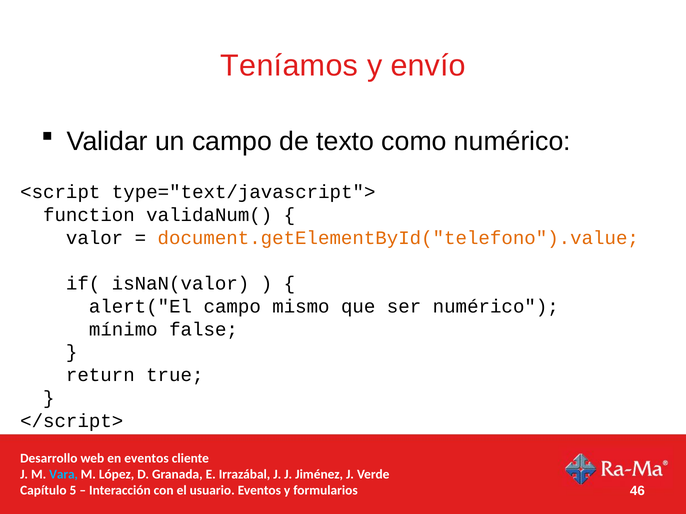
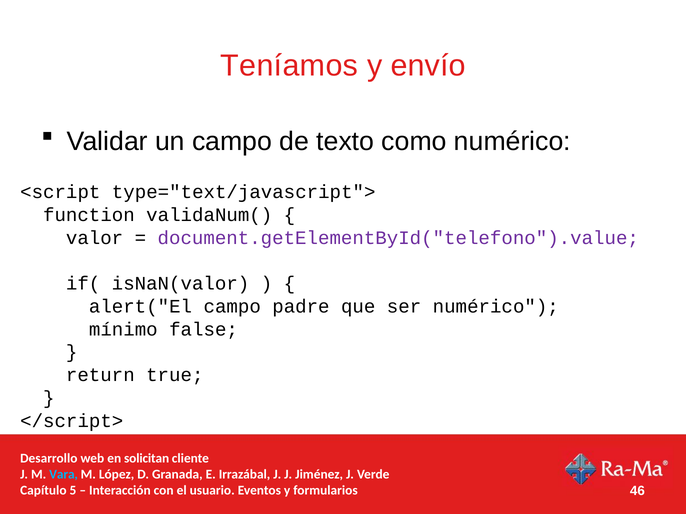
document.getElementById("telefono").value colour: orange -> purple (398, 238)
mismo: mismo -> padre (301, 307)
en eventos: eventos -> solicitan (147, 459)
